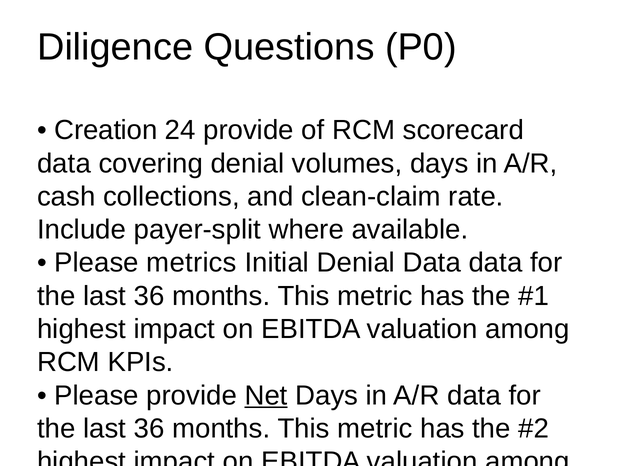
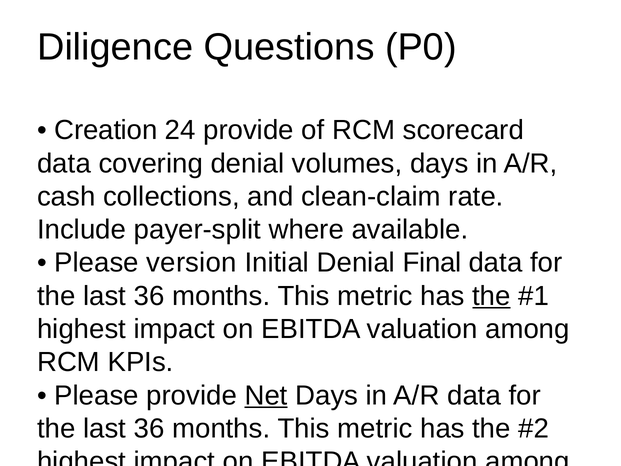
metrics: metrics -> version (192, 263)
Denial Data: Data -> Final (432, 263)
the underline: none -> present (492, 296)
